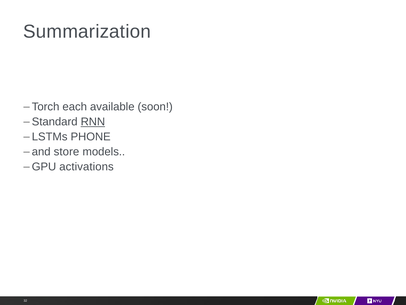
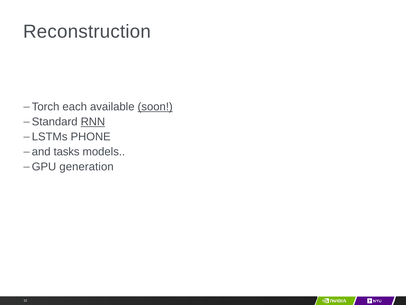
Summarization: Summarization -> Reconstruction (87, 32)
soon underline: none -> present (155, 107)
store: store -> tasks (67, 152)
activations: activations -> generation (87, 167)
